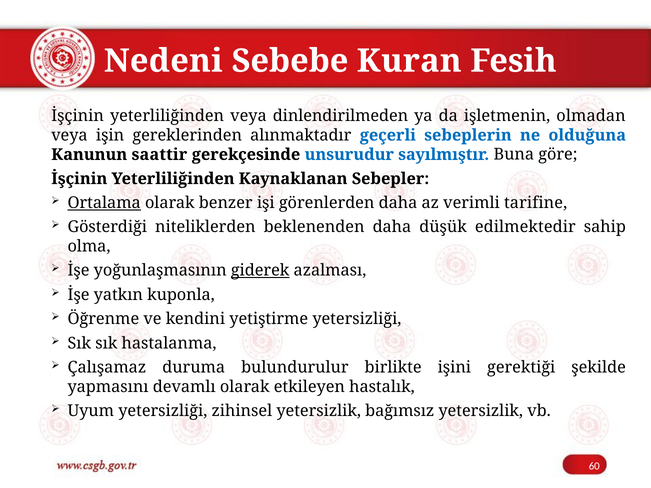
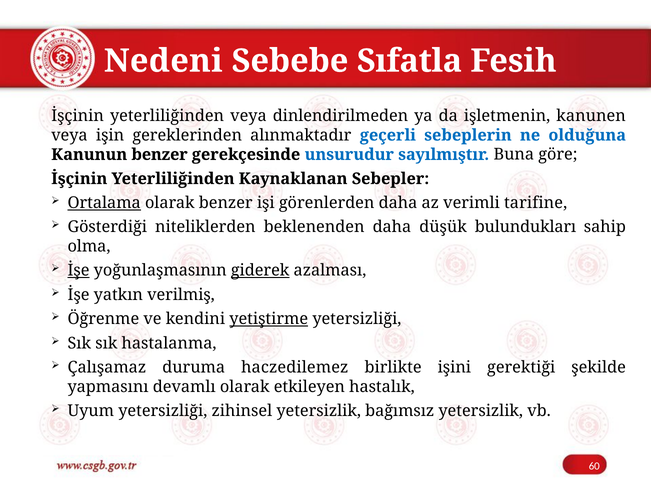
Kuran: Kuran -> Sıfatla (409, 61)
olmadan: olmadan -> kanunen (591, 116)
Kanunun saattir: saattir -> benzer (160, 155)
edilmektedir: edilmektedir -> bulundukları (525, 227)
İşe underline: none -> present (79, 271)
kuponla: kuponla -> verilmiş (181, 295)
yetiştirme underline: none -> present (269, 319)
bulundurulur: bulundurulur -> haczedilemez (295, 368)
